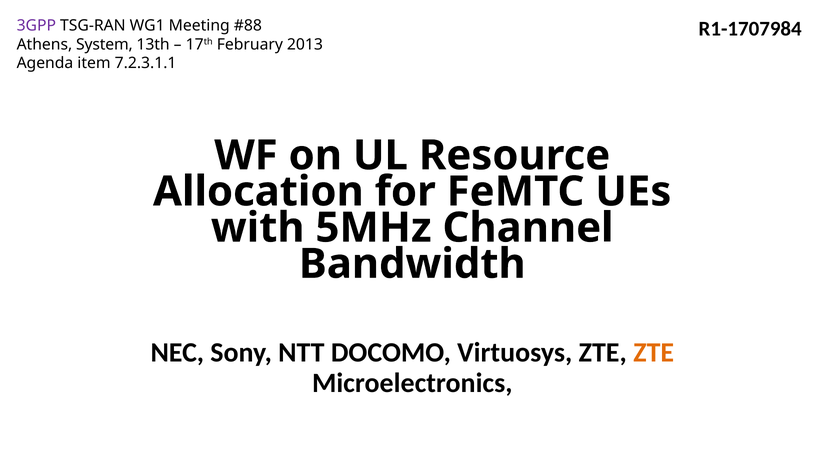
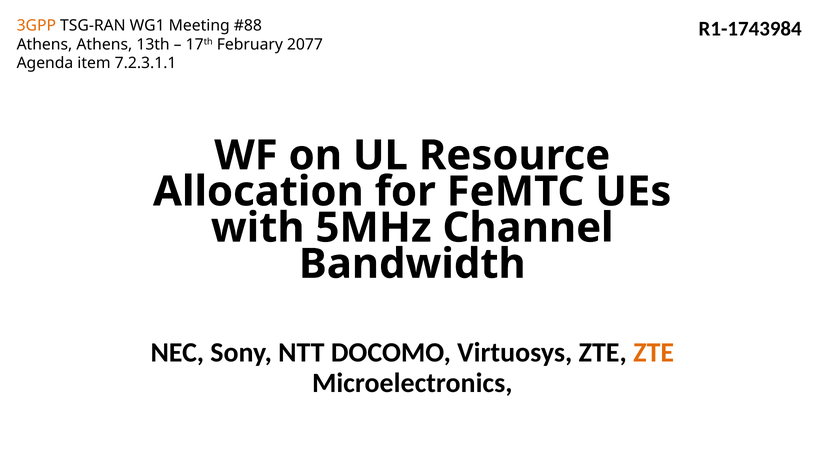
R1-1707984: R1-1707984 -> R1-1743984 (750, 29)
3GPP colour: purple -> orange (36, 26)
Athens System: System -> Athens (104, 44)
2013: 2013 -> 2077 (305, 44)
